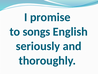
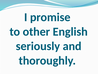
songs: songs -> other (36, 31)
